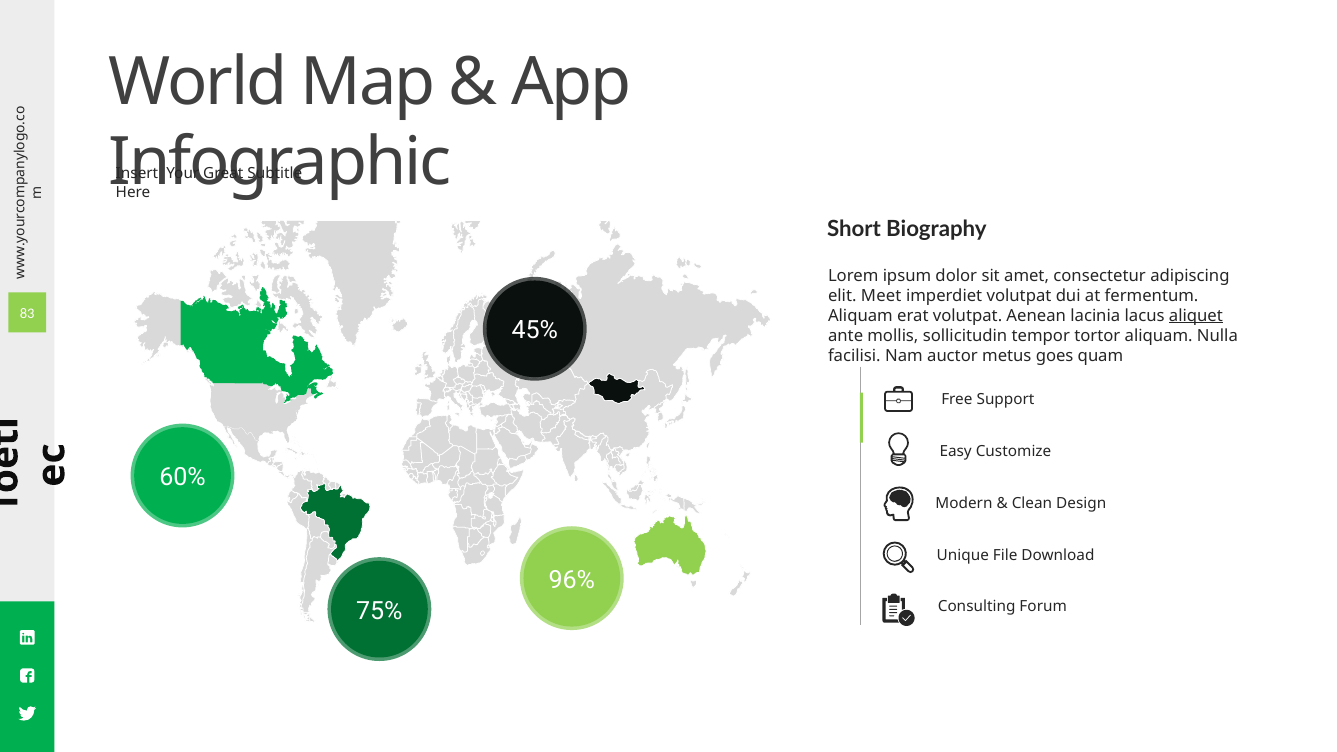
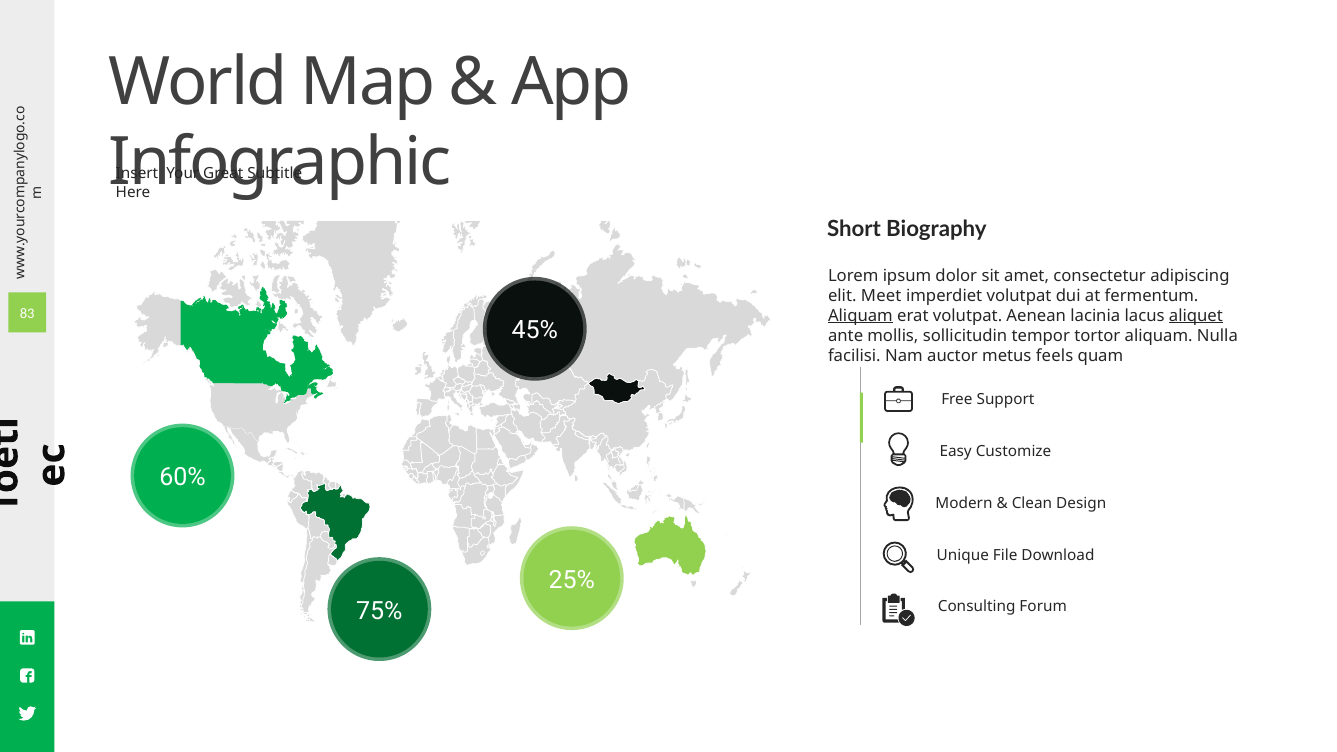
Aliquam underline: none -> present (860, 316)
goes: goes -> feels (1055, 356)
96%: 96% -> 25% (572, 580)
